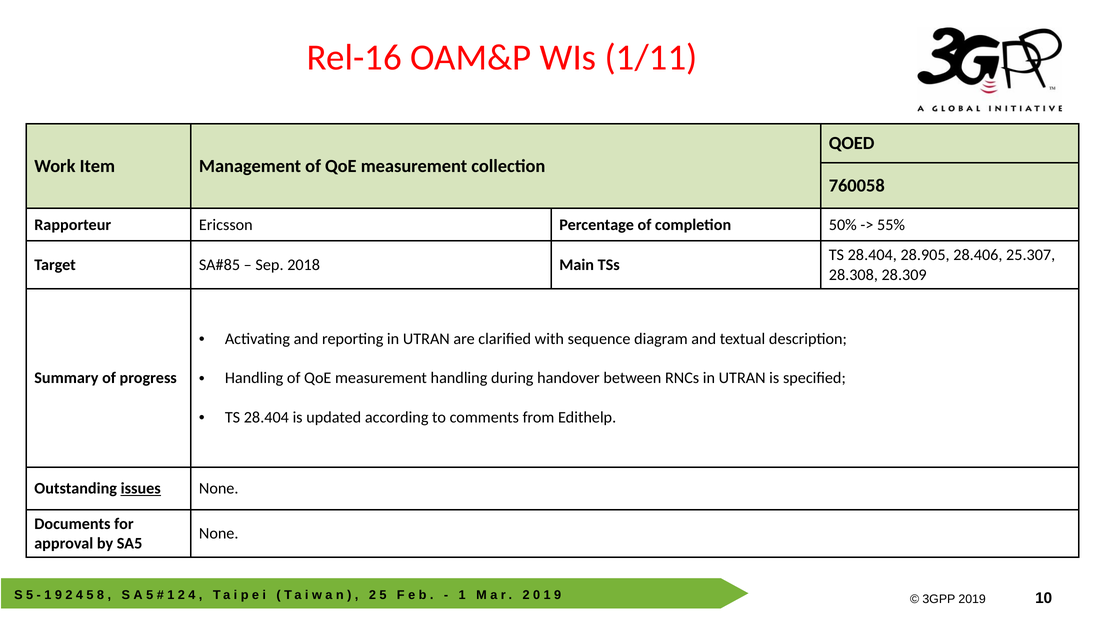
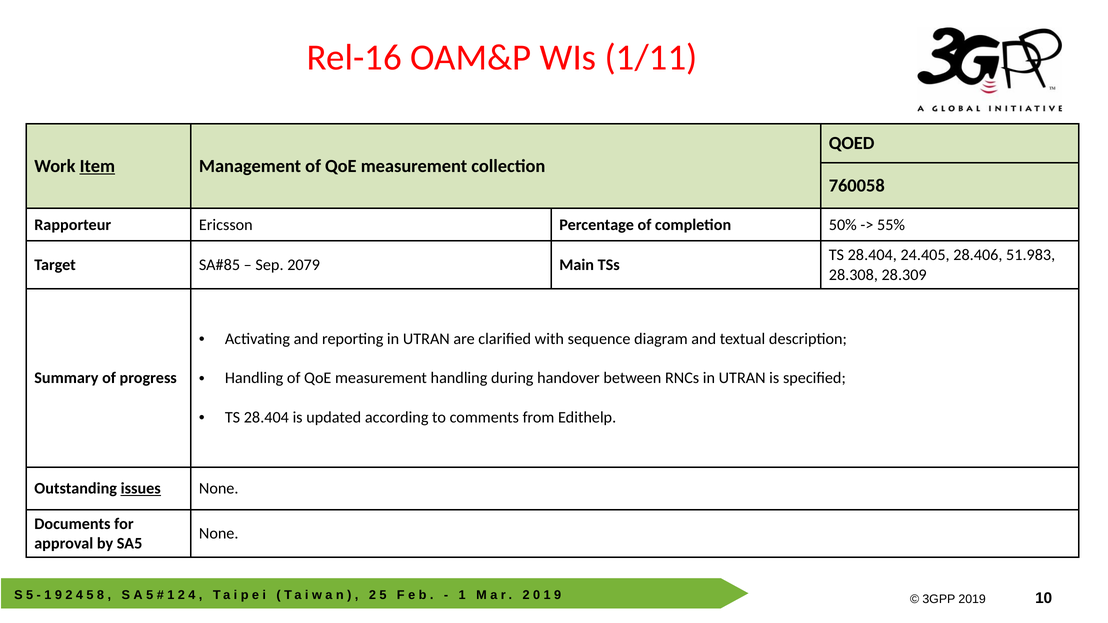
Item underline: none -> present (97, 166)
28.905: 28.905 -> 24.405 (925, 255)
25.307: 25.307 -> 51.983 (1031, 255)
2018: 2018 -> 2079 (304, 265)
